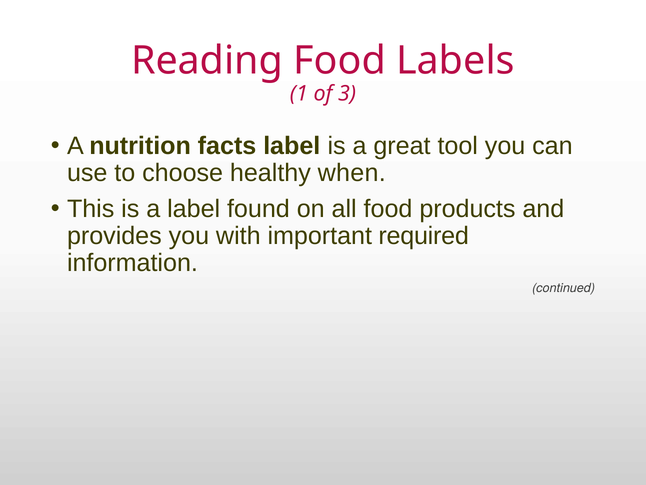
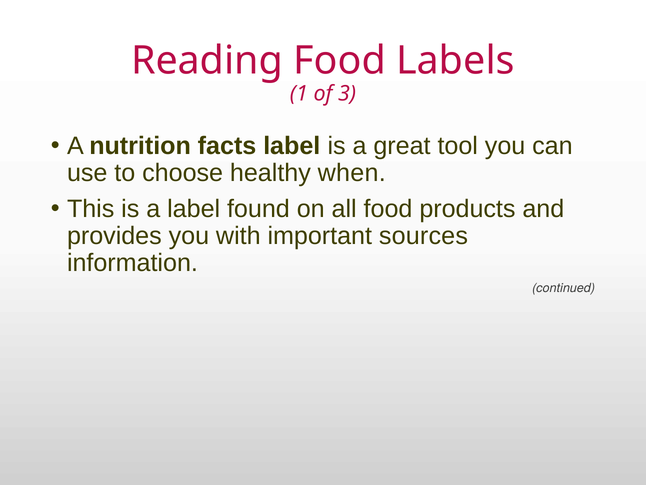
required: required -> sources (423, 236)
